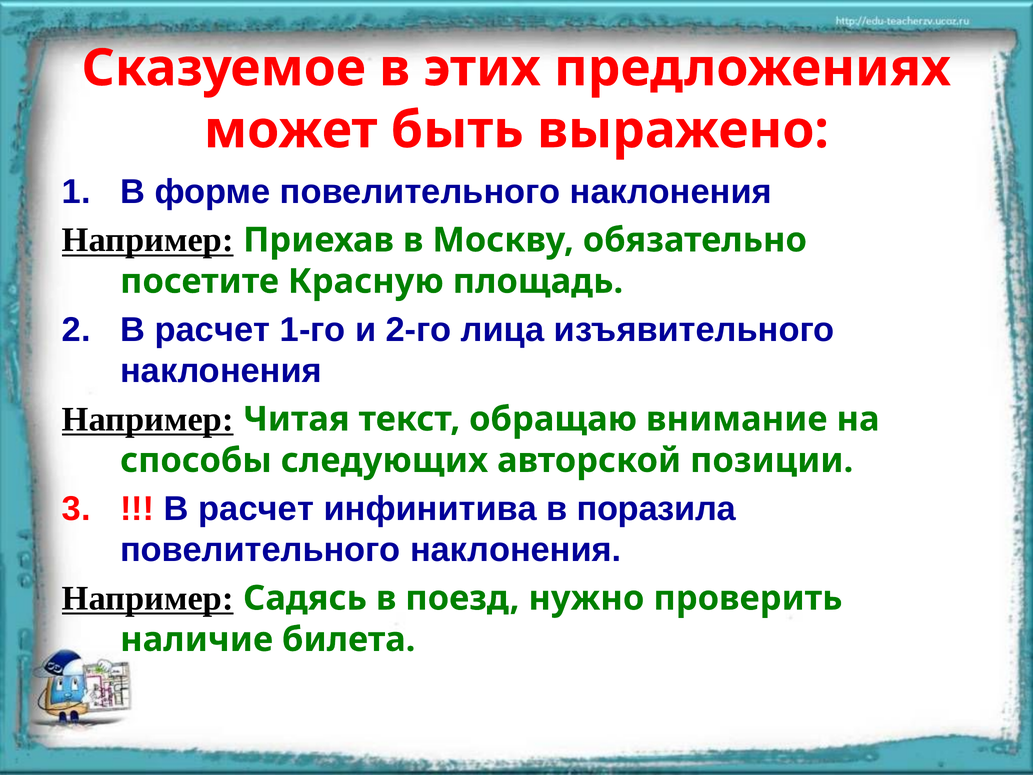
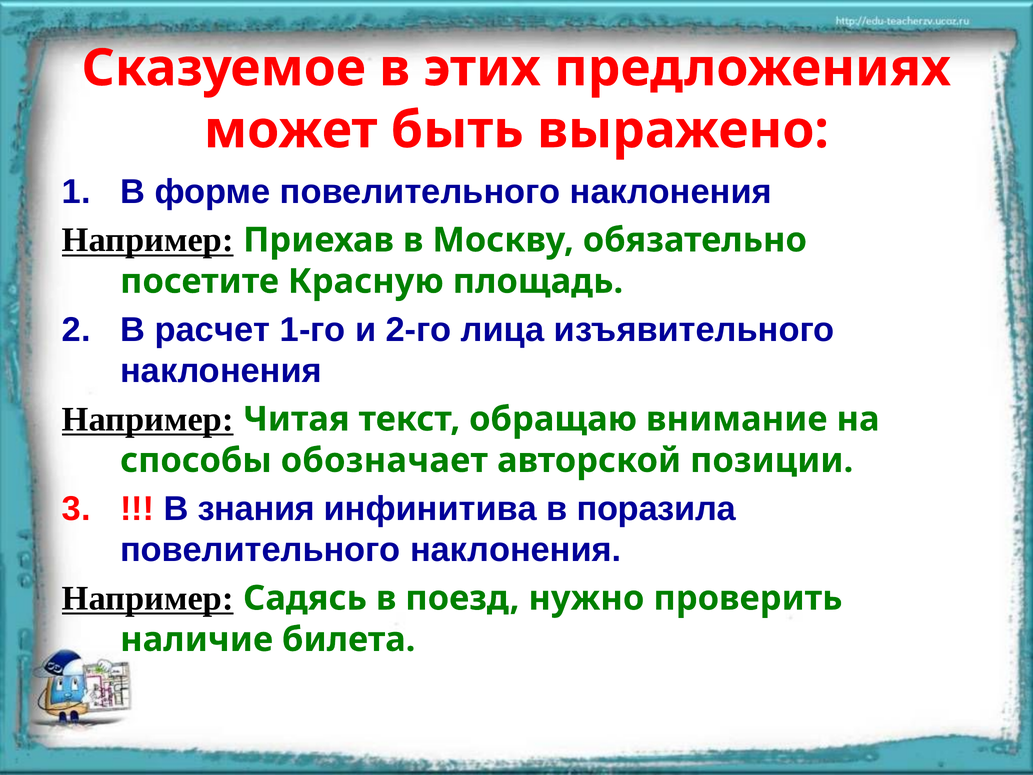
следующих: следующих -> обозначает (384, 460)
расчет: расчет -> знания (256, 509)
